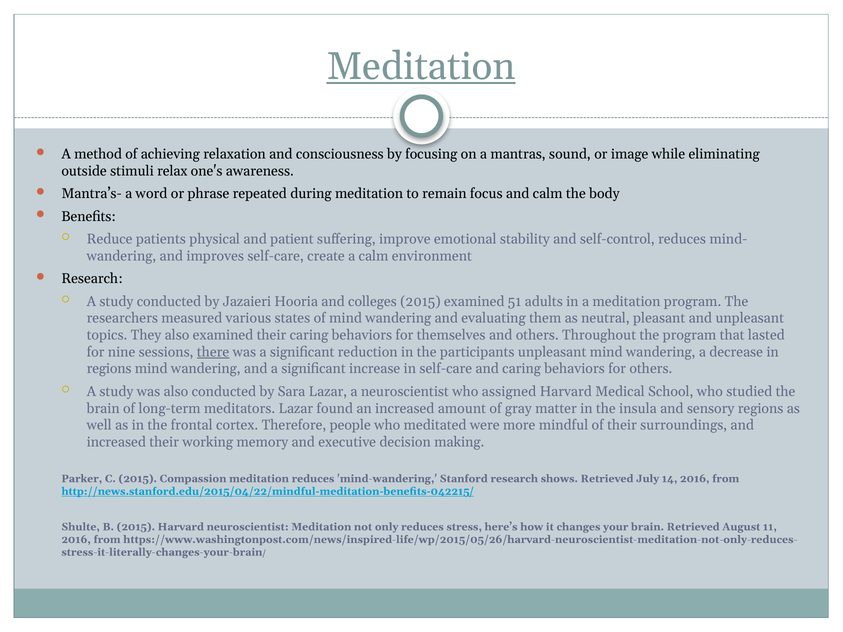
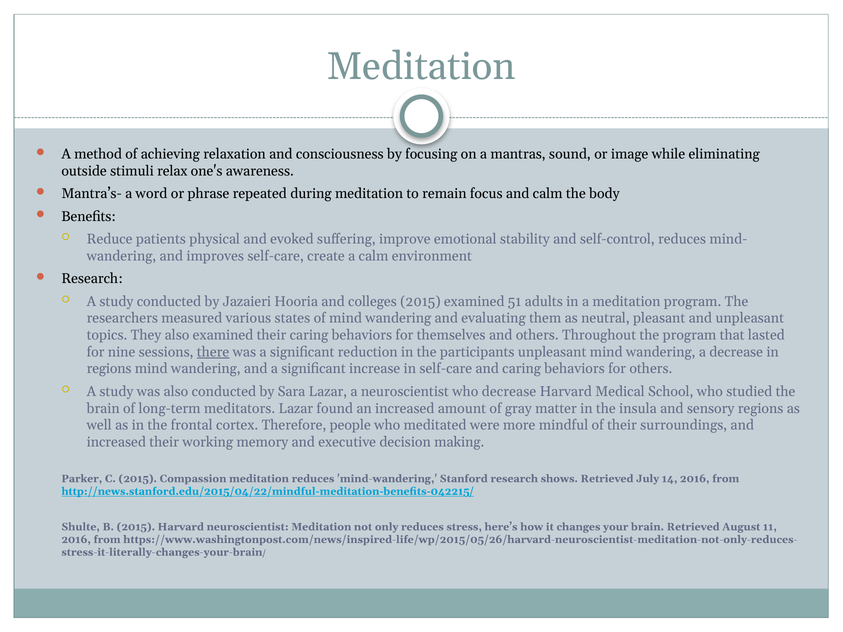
Meditation underline: present -> none (421, 66)
patient: patient -> evoked (292, 239)
who assigned: assigned -> decrease (509, 392)
